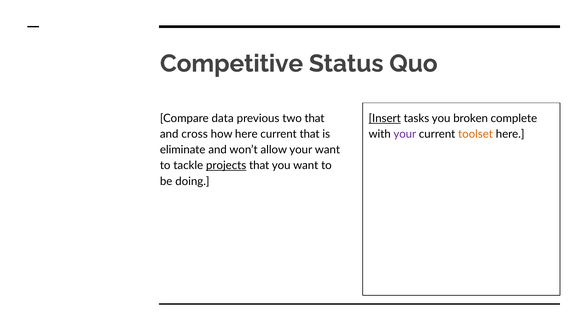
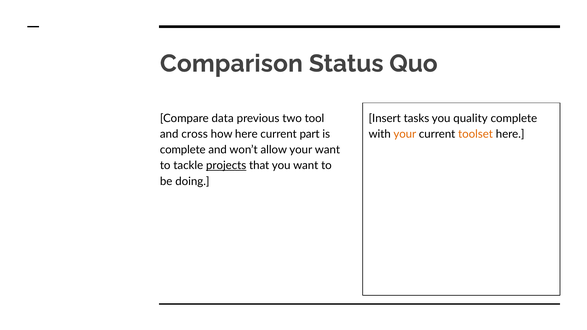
Competitive: Competitive -> Comparison (231, 64)
two that: that -> tool (314, 118)
Insert underline: present -> none (385, 118)
broken: broken -> quality (470, 118)
current that: that -> part (310, 134)
your colour: purple -> orange (405, 134)
eliminate: eliminate -> complete (183, 150)
